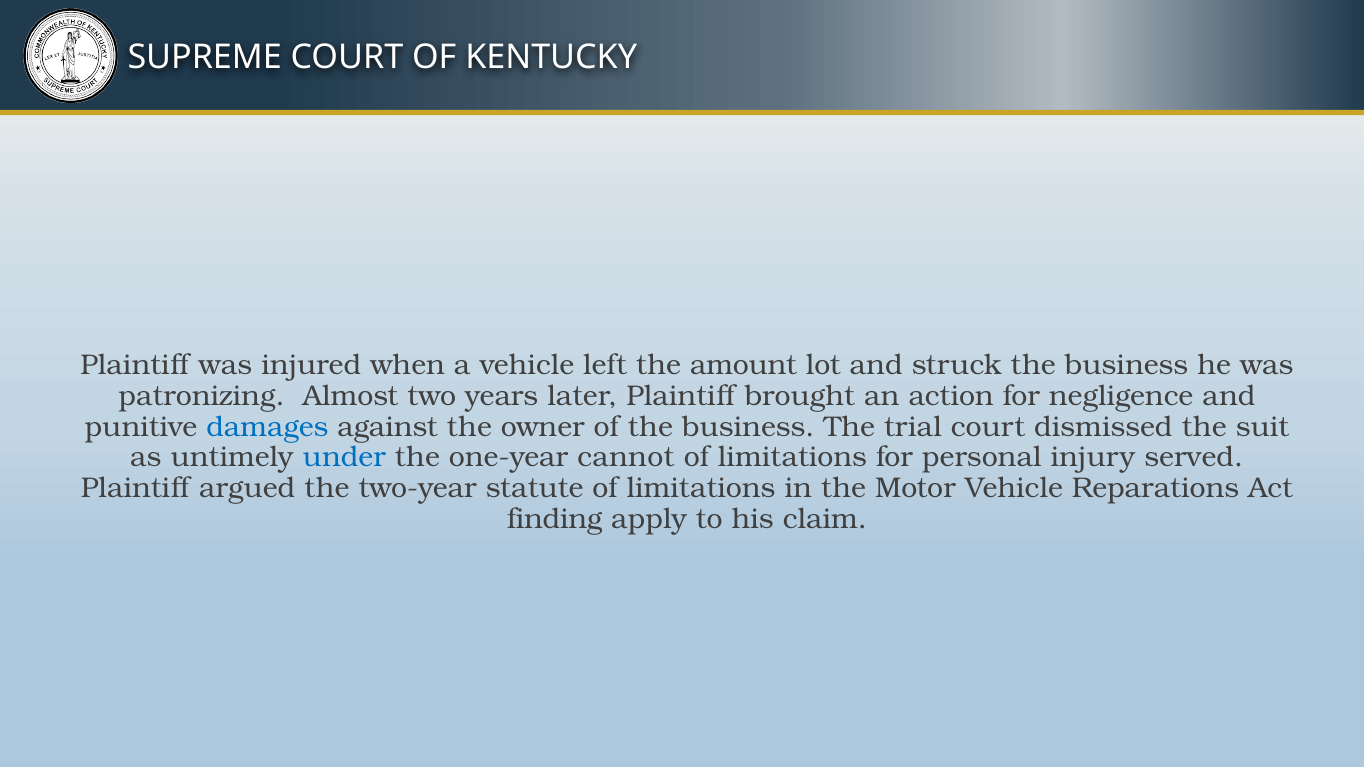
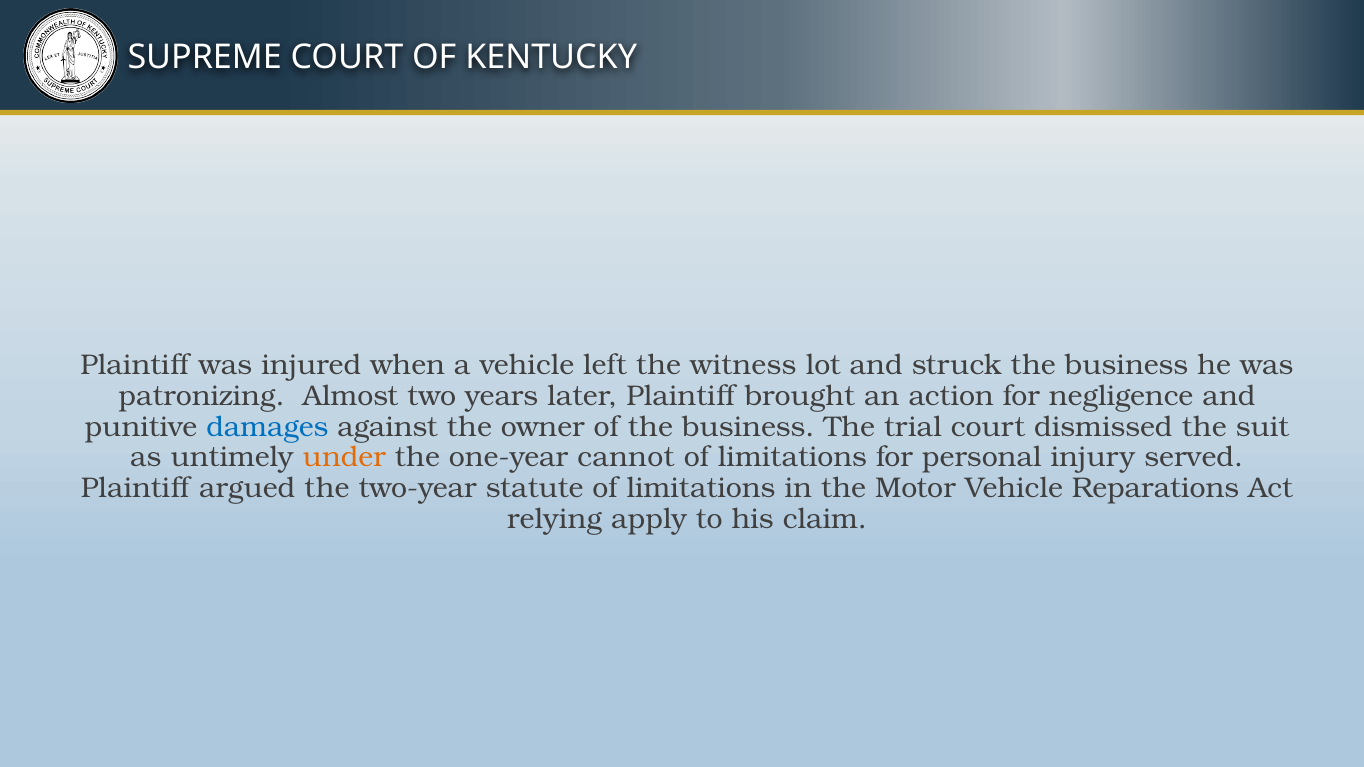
amount: amount -> witness (743, 365)
under colour: blue -> orange (344, 458)
finding: finding -> relying (554, 519)
